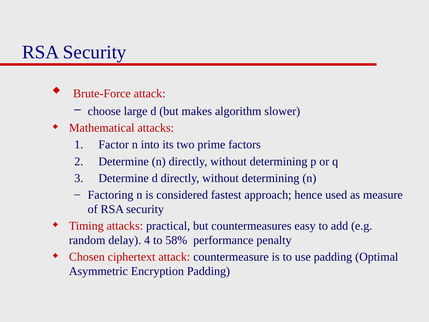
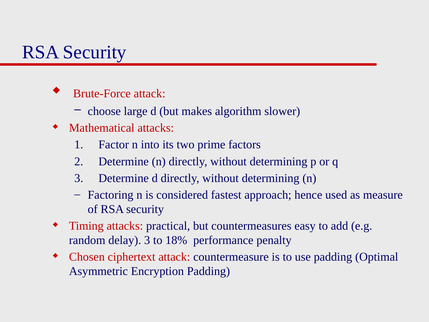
delay 4: 4 -> 3 (147, 240)
58%: 58% -> 18% (176, 240)
